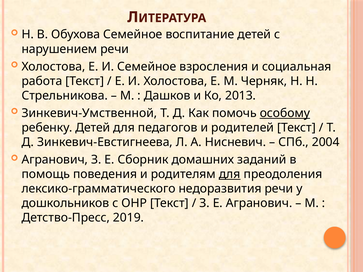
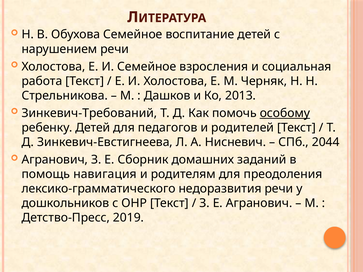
Зинкевич-Умственной: Зинкевич-Умственной -> Зинкевич-Требований (89, 113)
2004: 2004 -> 2044 (326, 142)
поведения: поведения -> навигация (105, 174)
для underline: present -> none (230, 174)
